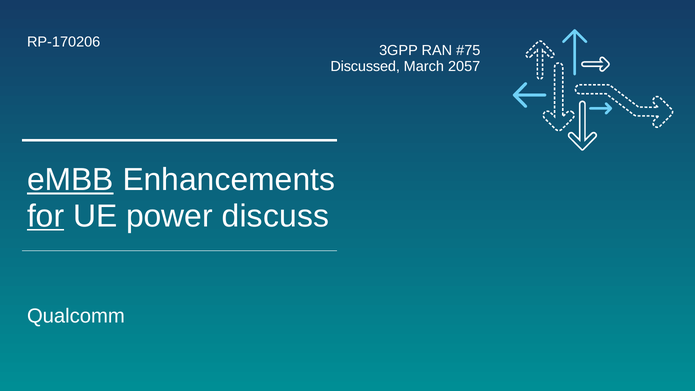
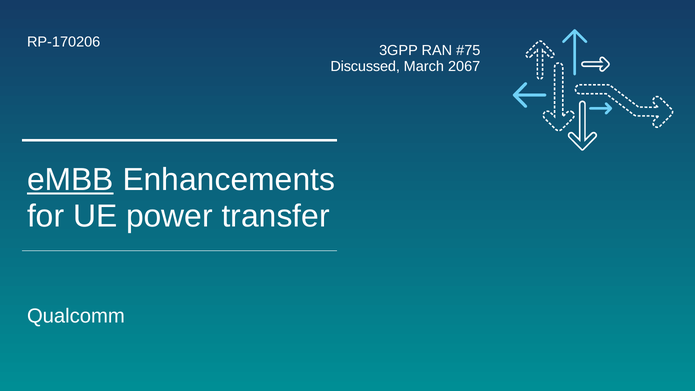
2057: 2057 -> 2067 (464, 66)
for underline: present -> none (46, 216)
discuss: discuss -> transfer (276, 216)
